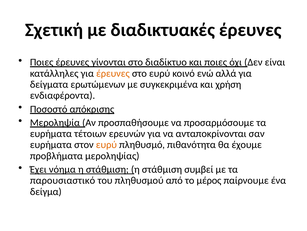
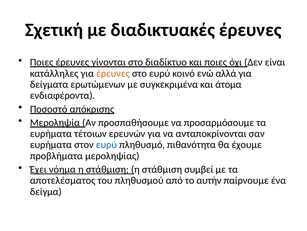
χρήση: χρήση -> άτομα (228, 84)
ευρύ colour: orange -> blue (106, 144)
παρουσιαστικό: παρουσιαστικό -> αποτελέσματος (63, 180)
μέρος: μέρος -> αυτήν (209, 180)
